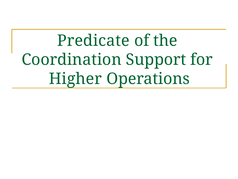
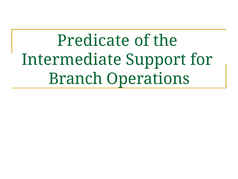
Coordination: Coordination -> Intermediate (72, 60)
Higher: Higher -> Branch (76, 79)
